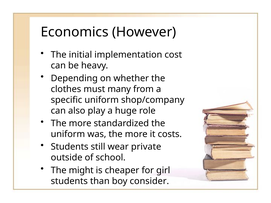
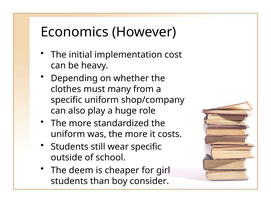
wear private: private -> specific (146, 147)
might: might -> deem (81, 170)
